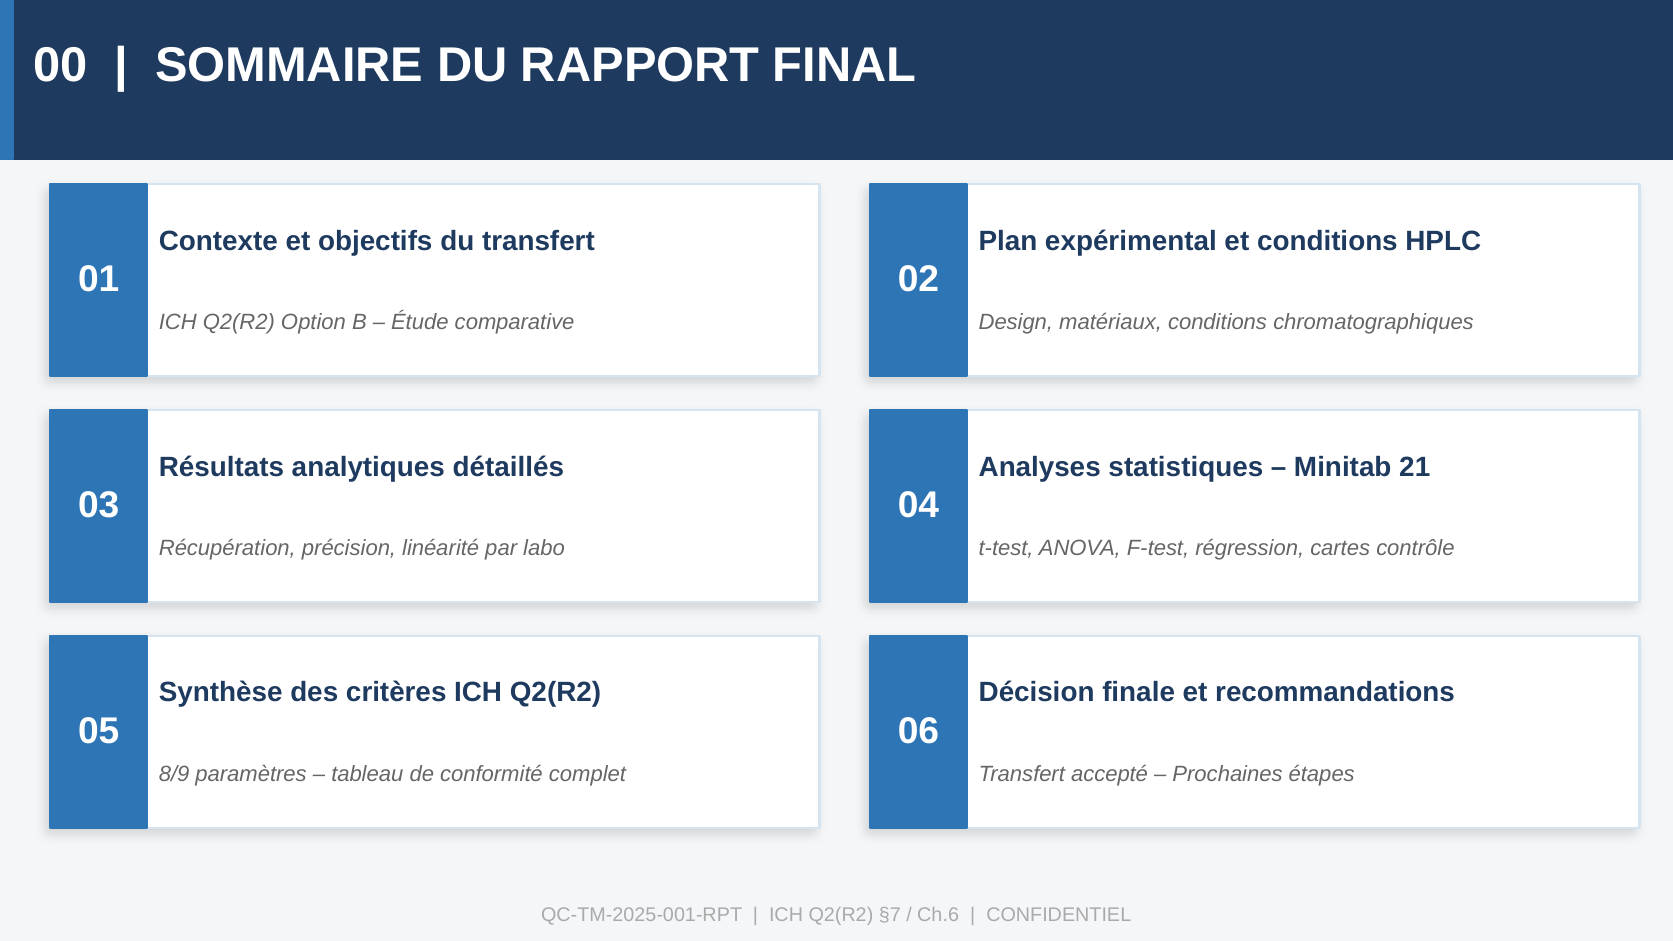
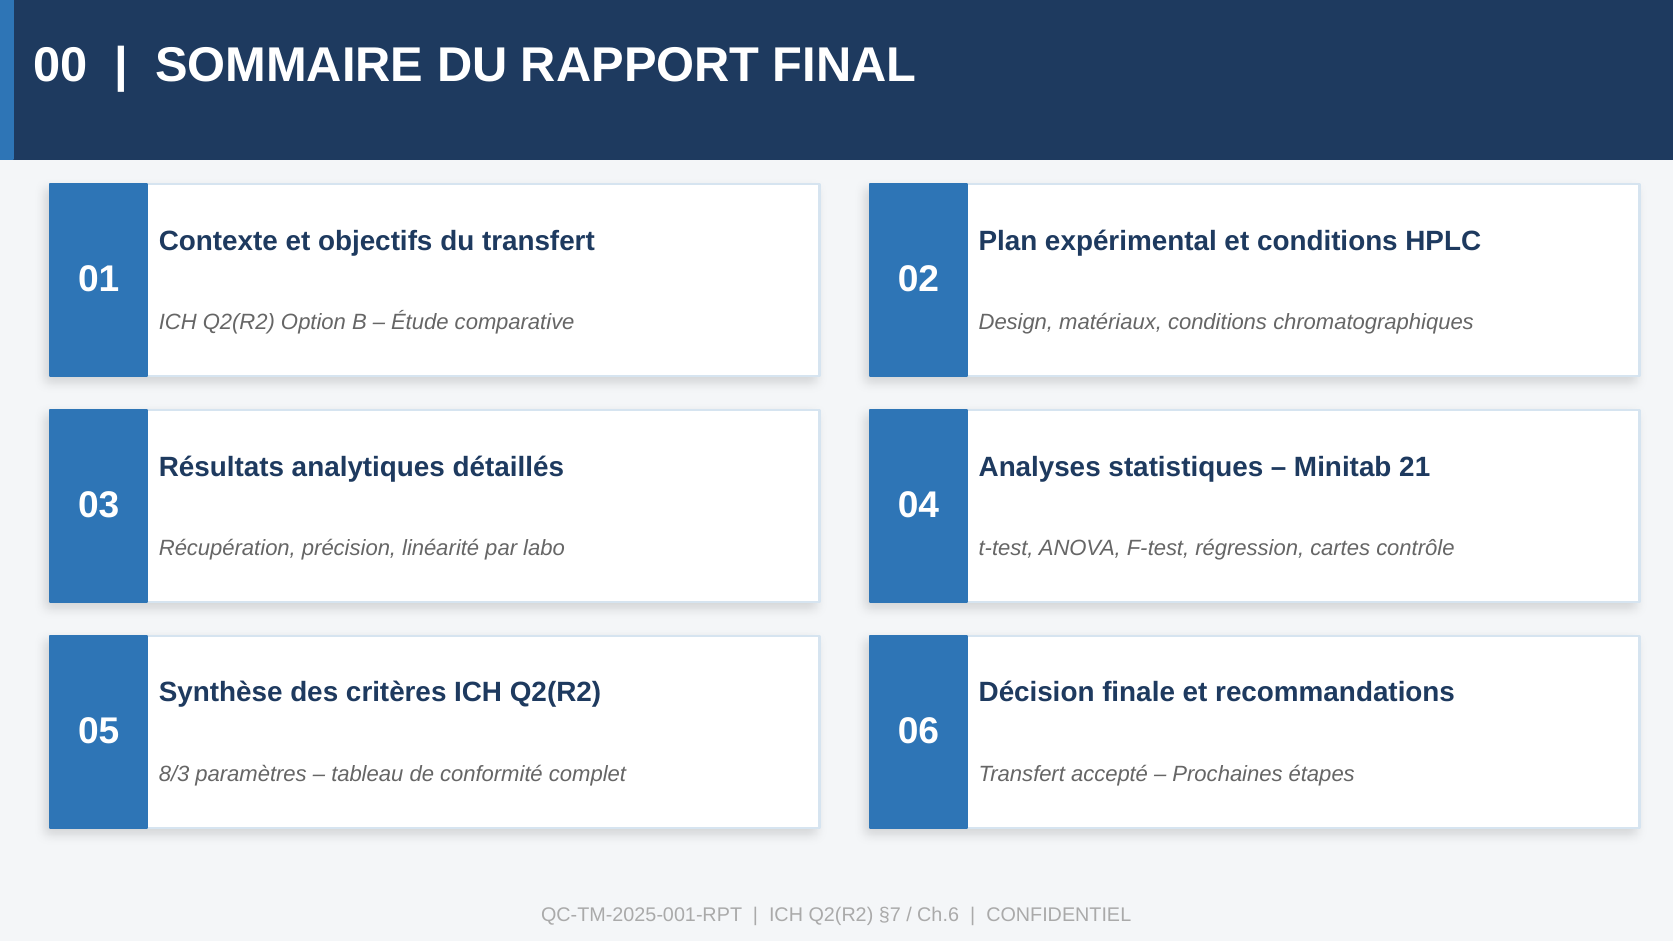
8/9: 8/9 -> 8/3 (174, 774)
